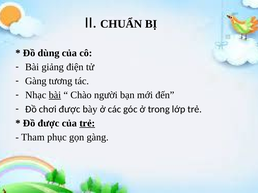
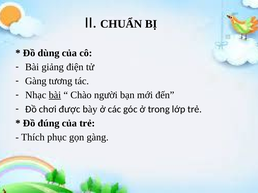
Đồ được: được -> đúng (49, 123)
trẻ underline: present -> none (87, 123)
Tham: Tham -> Thích (33, 138)
